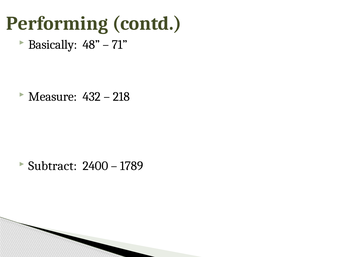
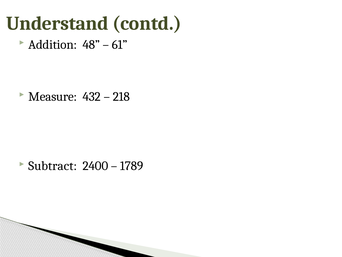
Performing: Performing -> Understand (57, 23)
Basically: Basically -> Addition (53, 44)
71: 71 -> 61 (120, 44)
